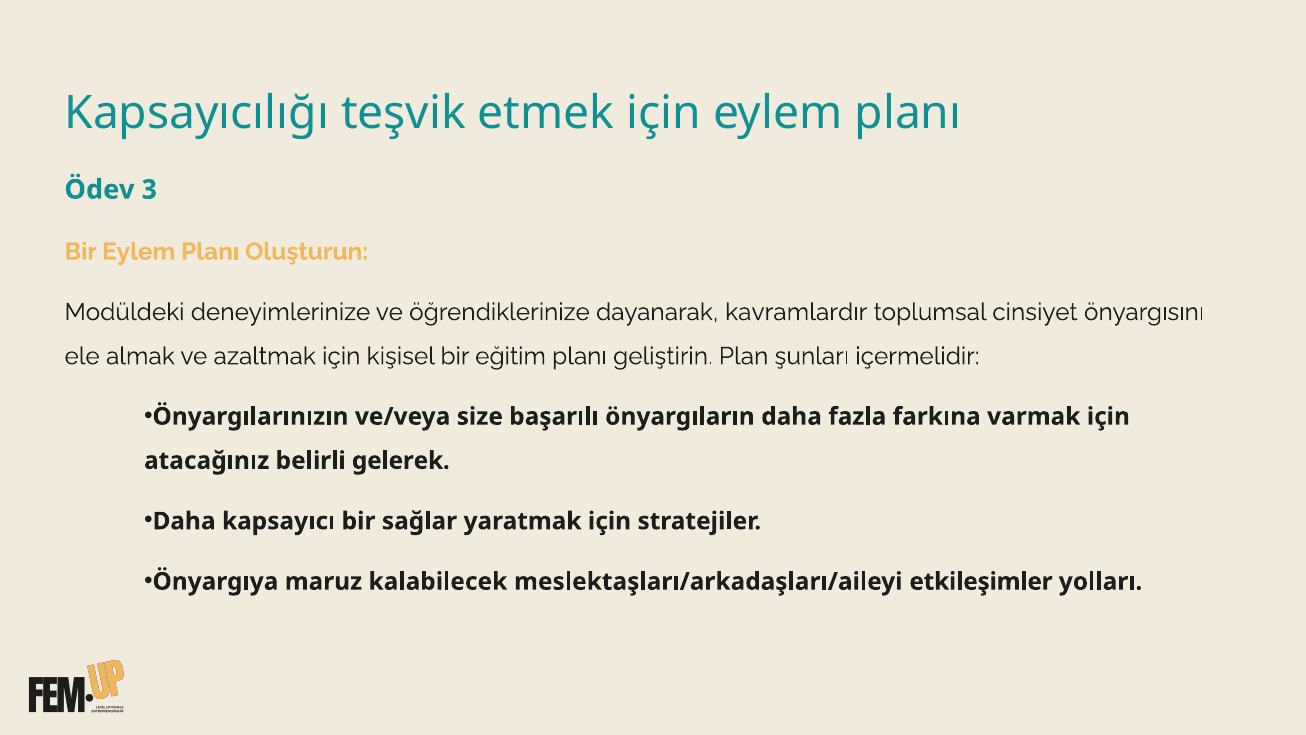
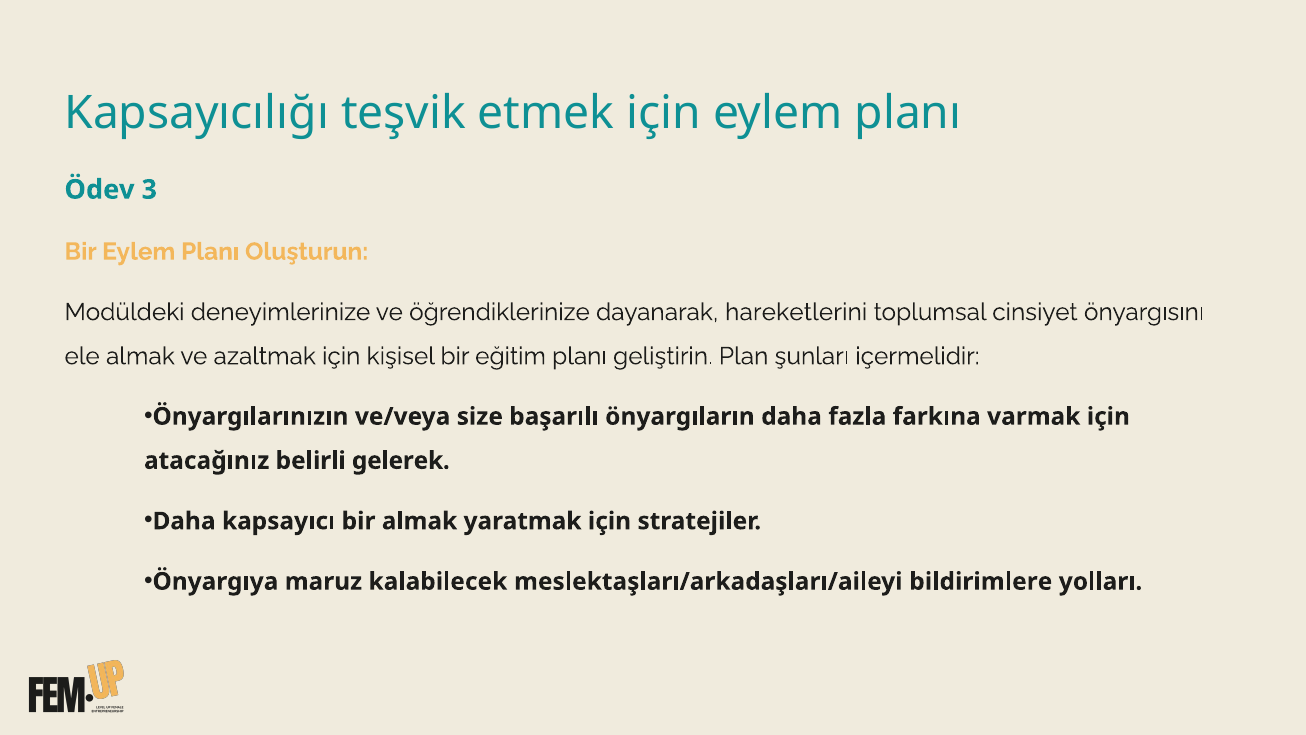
kavramlardır: kavramlardır -> hareketlerini (796, 312)
bir sağlar: sağlar -> almak (419, 521)
etkileşimler: etkileşimler -> bildirimlere (981, 581)
